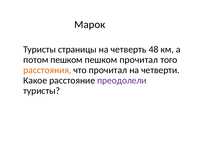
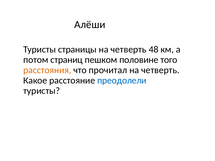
Марок: Марок -> Алёши (90, 25)
потом пешком: пешком -> страниц (67, 60)
пешком прочитал: прочитал -> половине (139, 60)
четверти: четверти -> четверть (160, 70)
преодолели colour: purple -> blue (122, 81)
